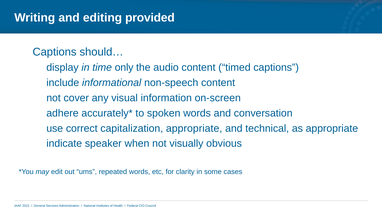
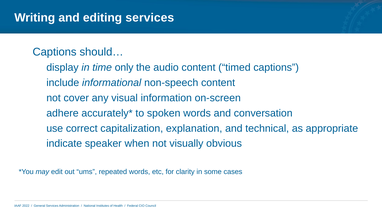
editing provided: provided -> services (150, 18)
capitalization appropriate: appropriate -> explanation (194, 128)
